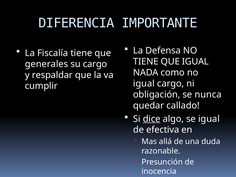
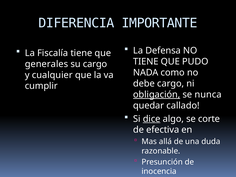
QUE IGUAL: IGUAL -> PUDO (195, 62)
respaldar: respaldar -> cualquier (52, 75)
igual: igual -> debe (144, 84)
obligación underline: none -> present (157, 95)
se igual: igual -> corte (209, 119)
